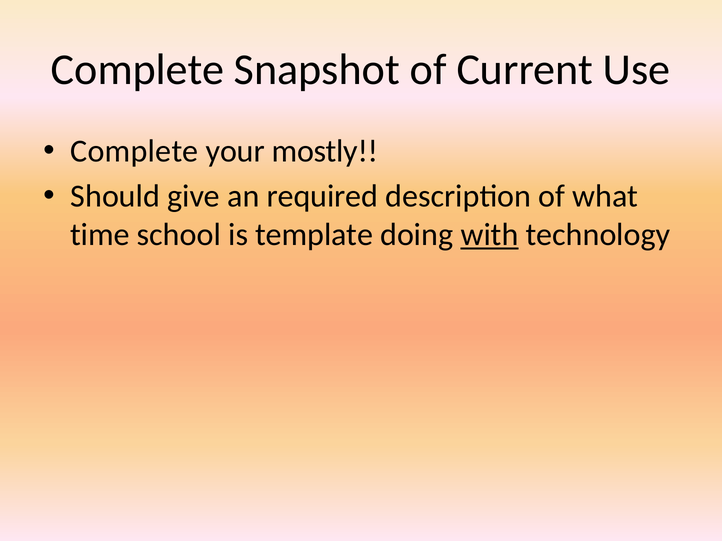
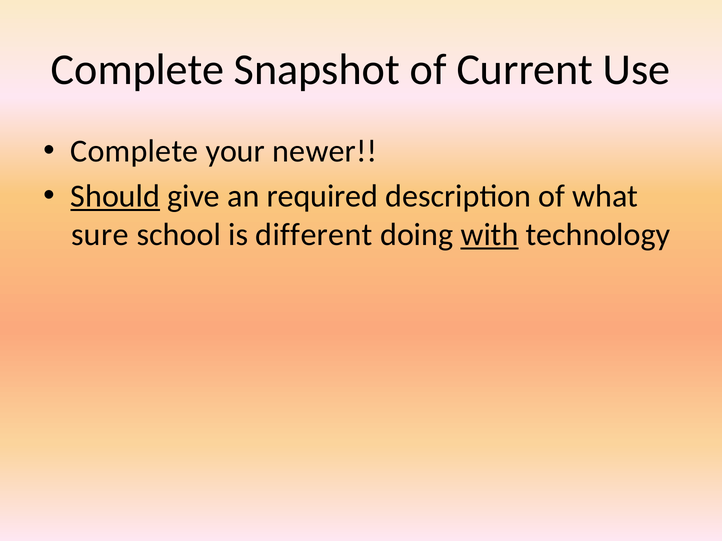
mostly: mostly -> newer (325, 151)
Should underline: none -> present (115, 196)
time: time -> sure (100, 235)
template: template -> different (314, 235)
